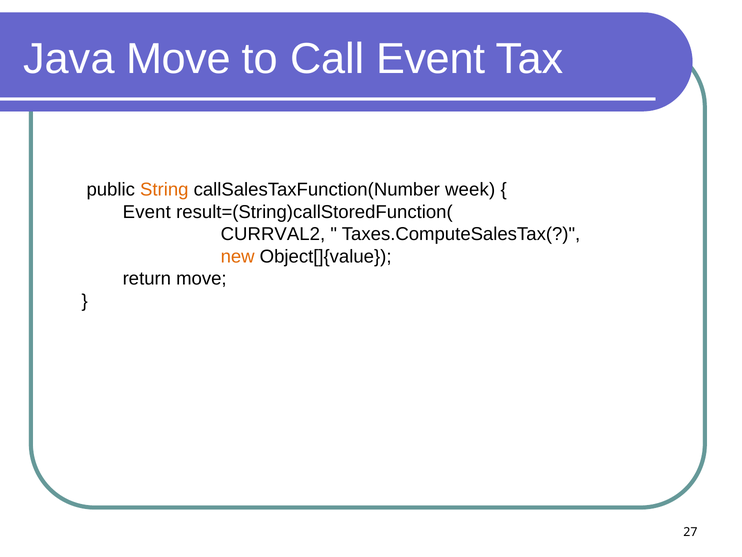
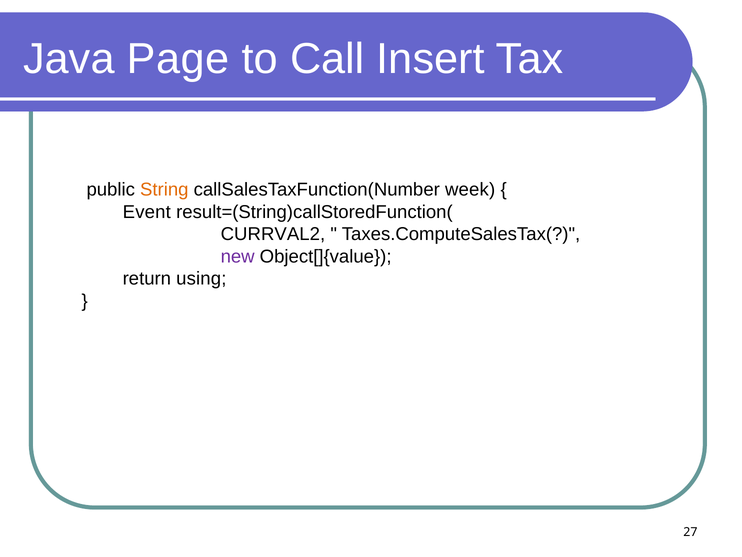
Java Move: Move -> Page (178, 59)
Call Event: Event -> Insert (431, 59)
new colour: orange -> purple (238, 256)
return move: move -> using (201, 278)
